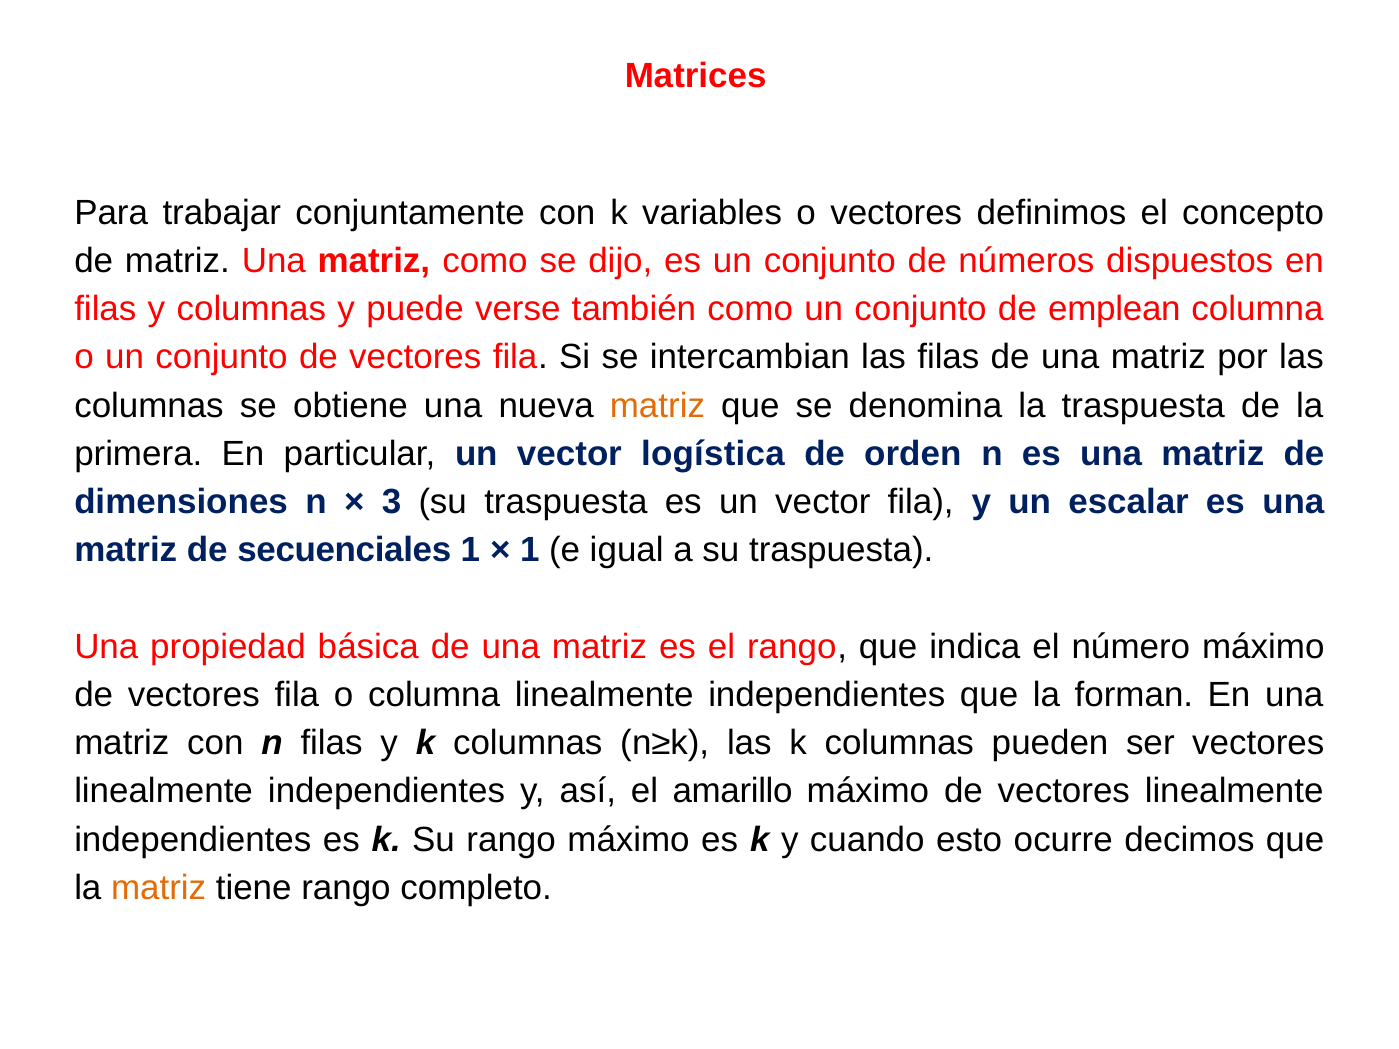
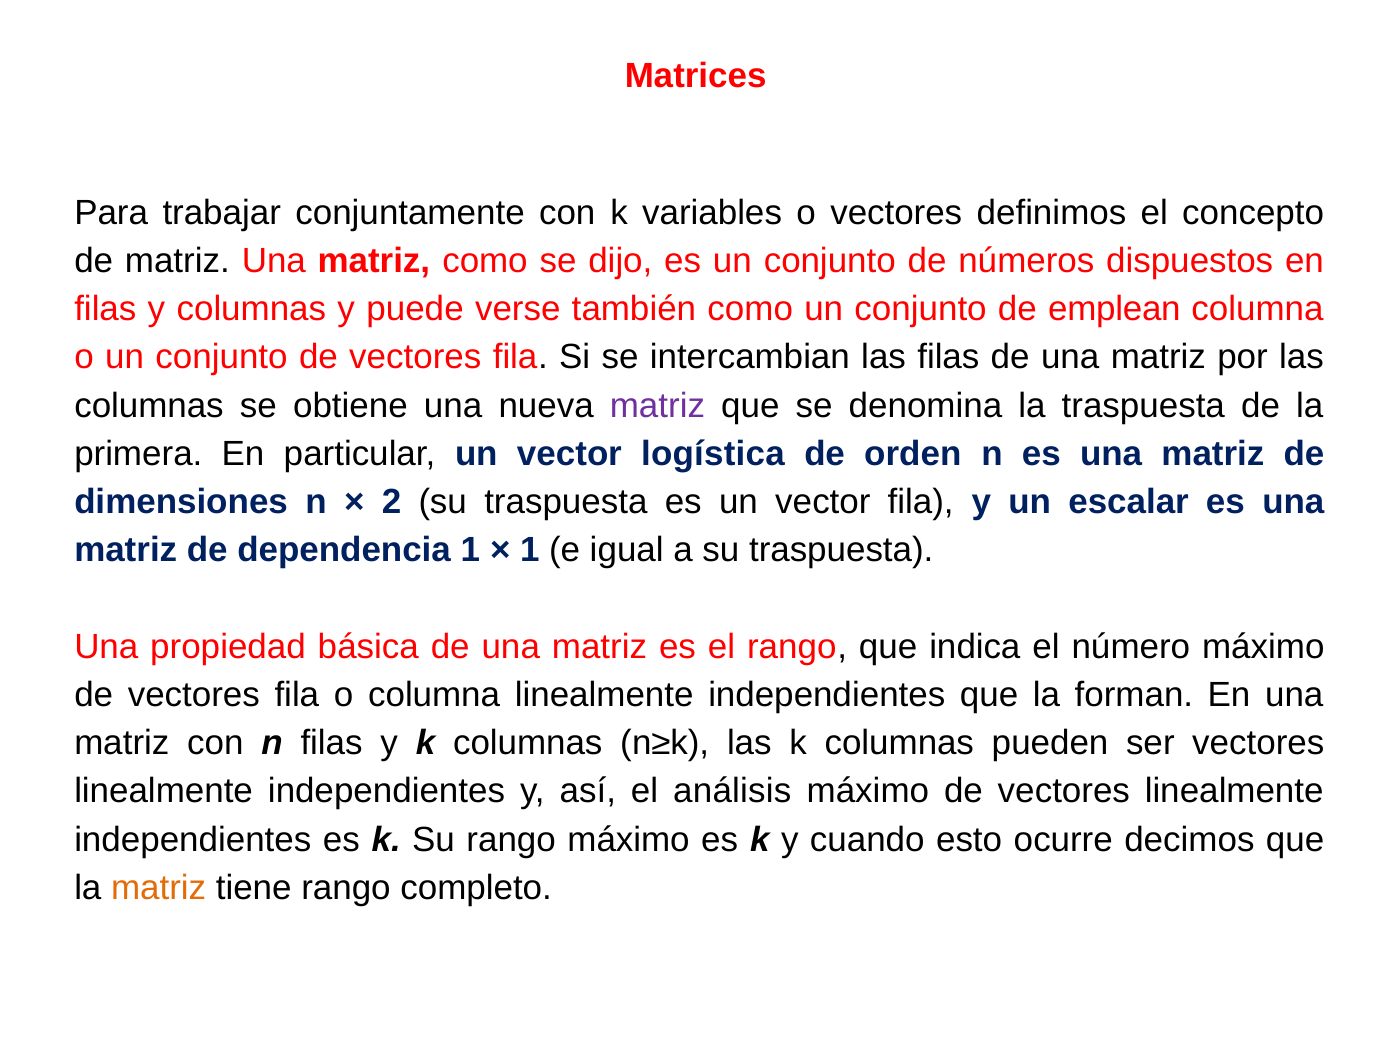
matriz colour: orange -> purple (657, 406)
3: 3 -> 2 (391, 502)
secuenciales: secuenciales -> dependencia (344, 550)
amarillo: amarillo -> análisis (732, 792)
